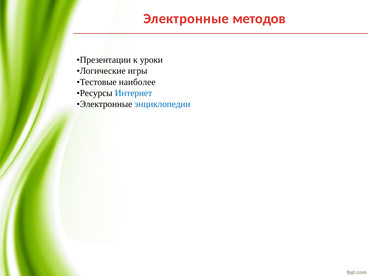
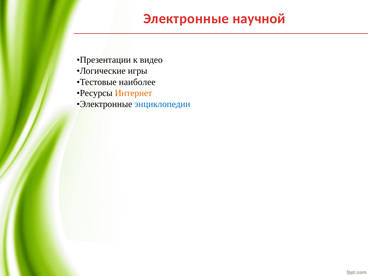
методов: методов -> научной (259, 19)
уроки: уроки -> видео (151, 60)
Интернет colour: blue -> orange (133, 93)
